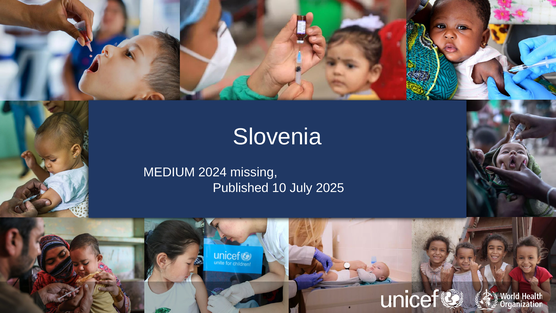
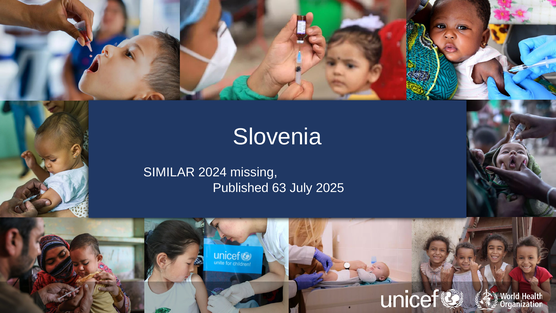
MEDIUM: MEDIUM -> SIMILAR (169, 172)
10: 10 -> 63 (279, 188)
